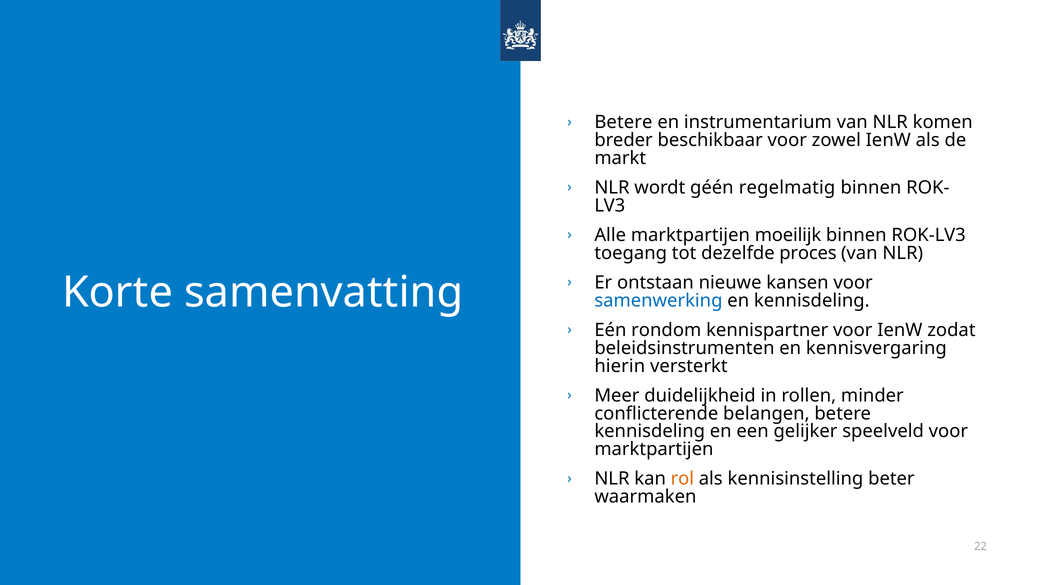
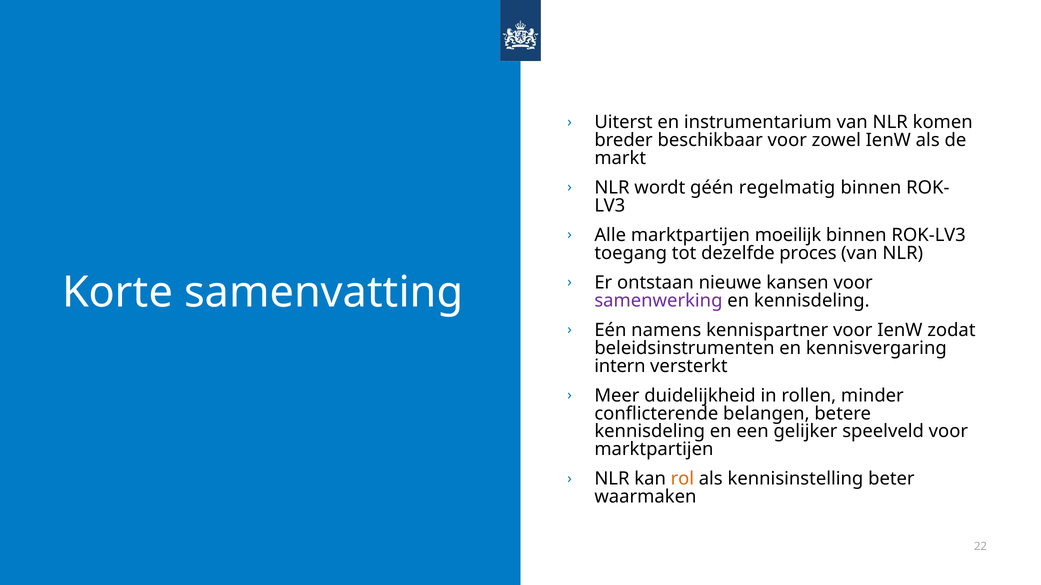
Betere: Betere -> Uiterst (624, 122)
samenwerking colour: blue -> purple (658, 301)
rondom: rondom -> namens (666, 330)
hierin: hierin -> intern (620, 366)
